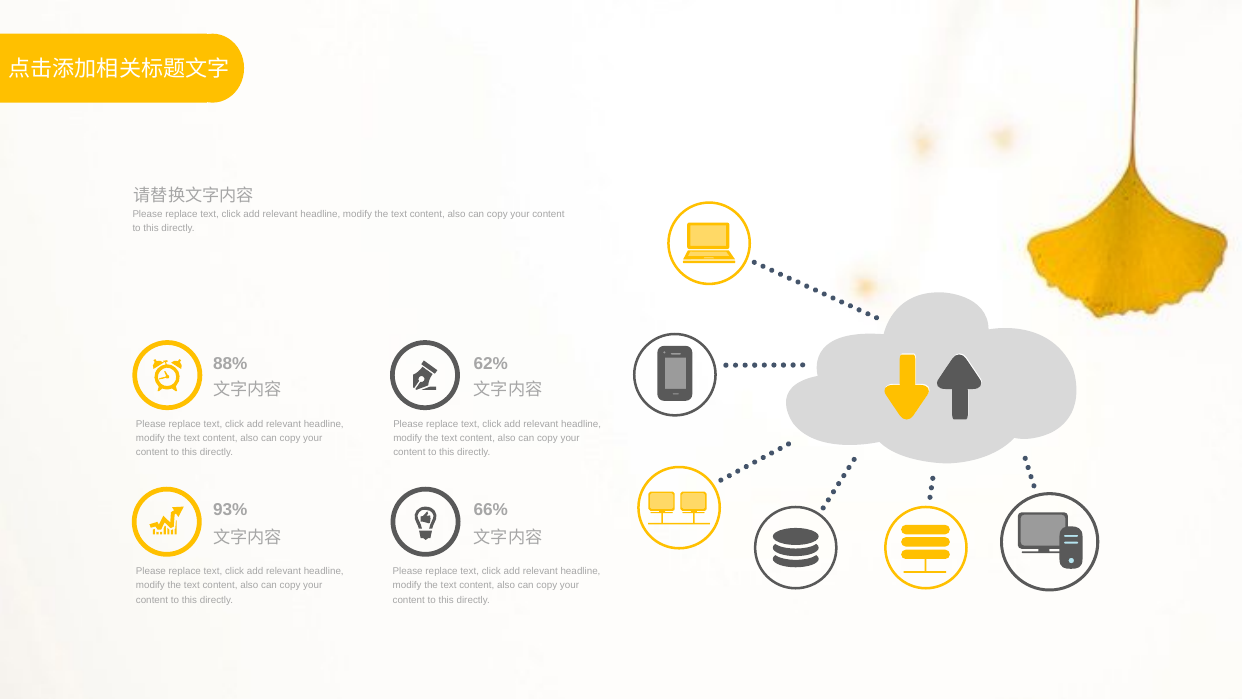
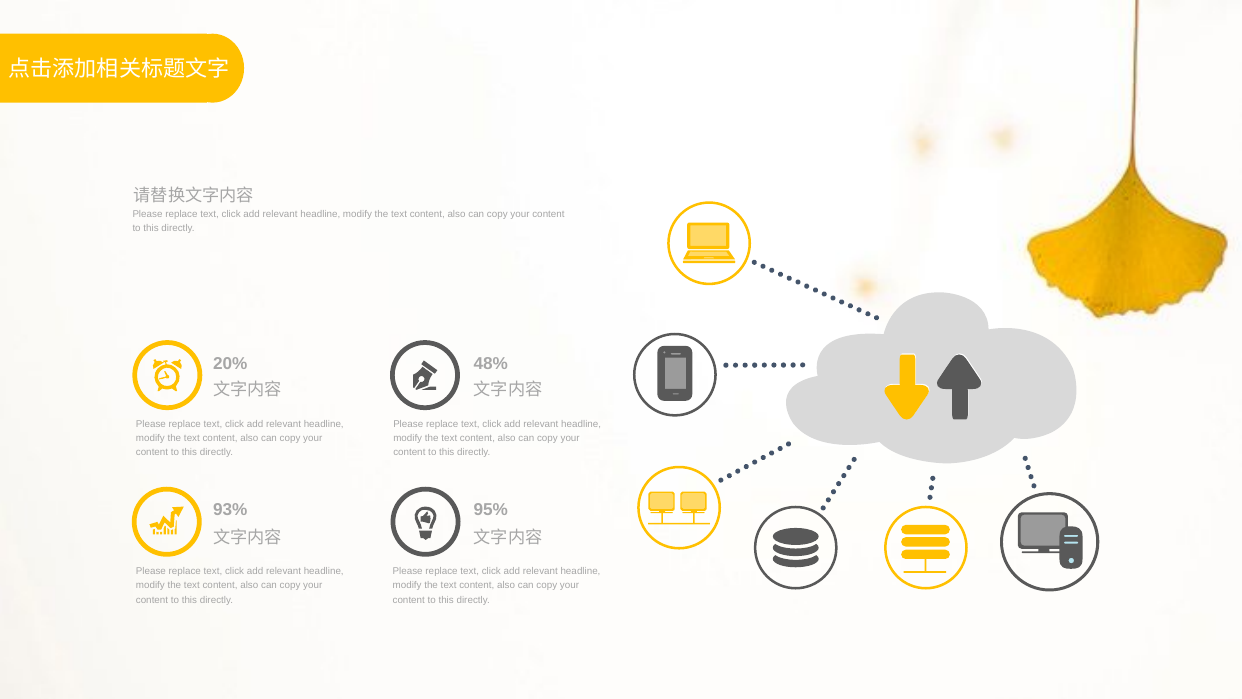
88%: 88% -> 20% (230, 364)
62%: 62% -> 48% (491, 364)
66%: 66% -> 95% (491, 509)
